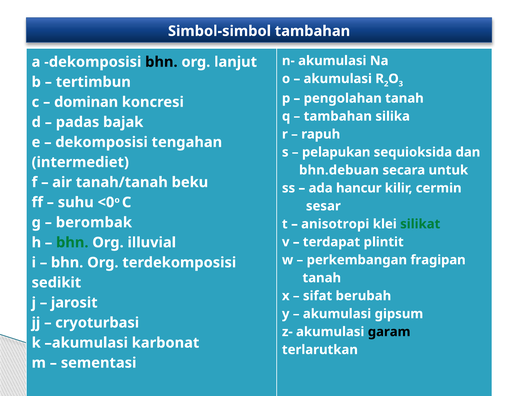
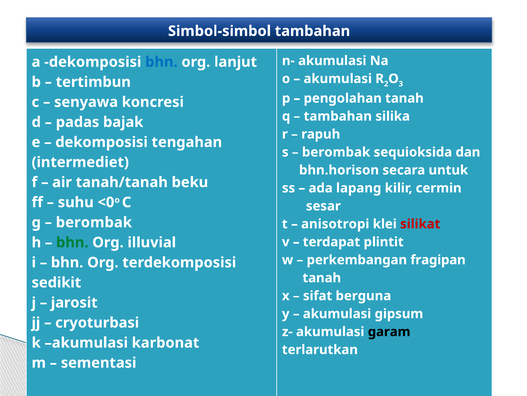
bhn colour: black -> blue (161, 62)
dominan: dominan -> senyawa (86, 102)
pelapukan: pelapukan -> berombak (336, 152)
bhn.debuan: bhn.debuan -> bhn.horison (339, 170)
hancur: hancur -> lapang (359, 188)
silikat colour: green -> red (420, 224)
berubah: berubah -> berguna (363, 295)
